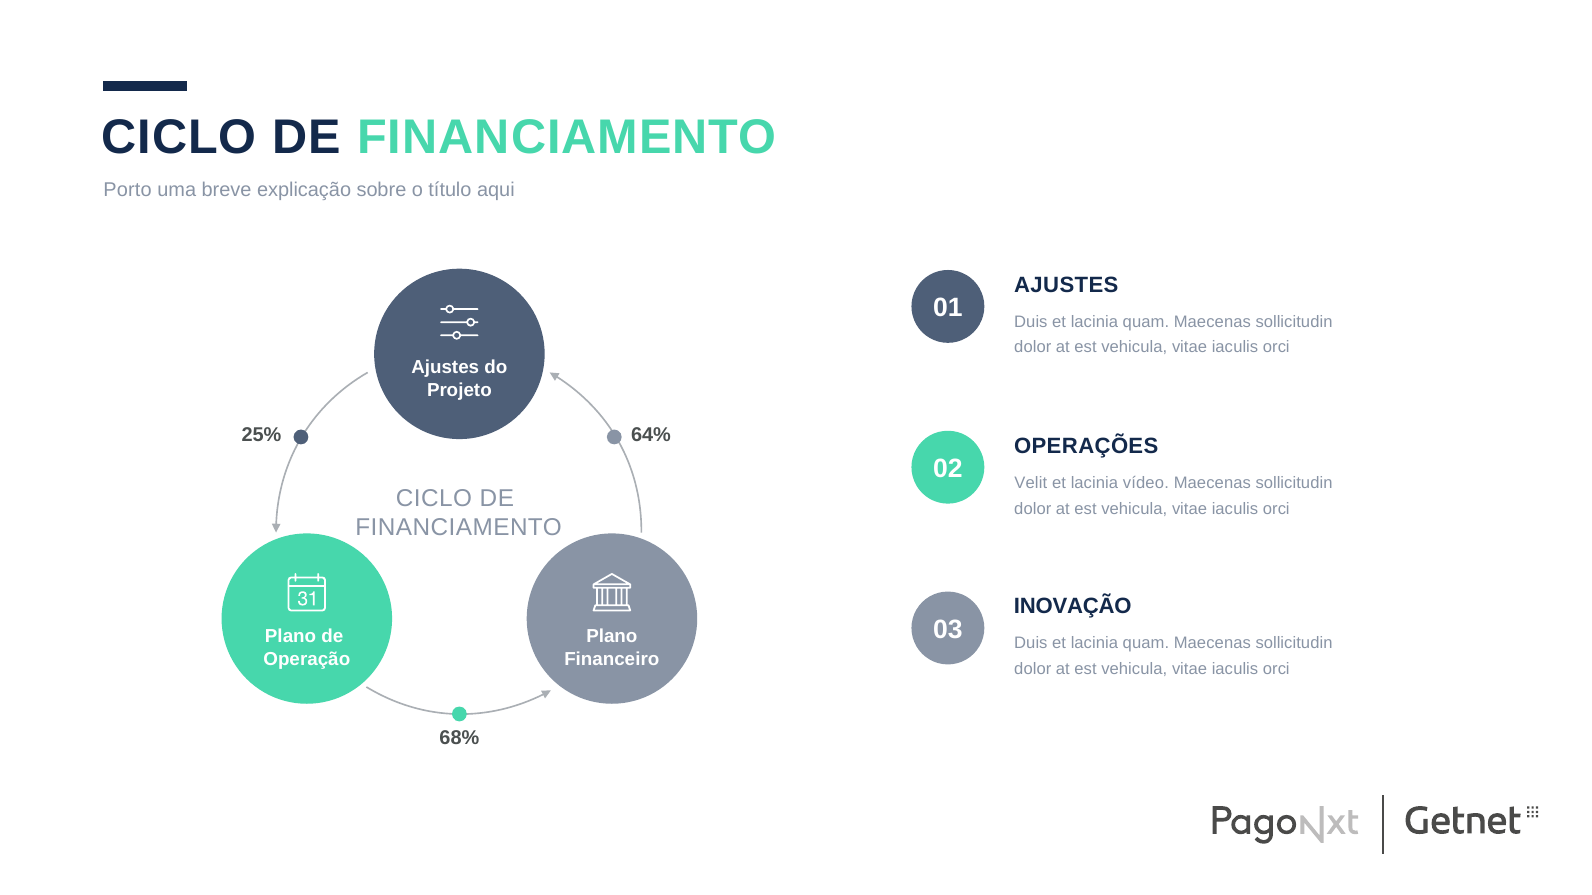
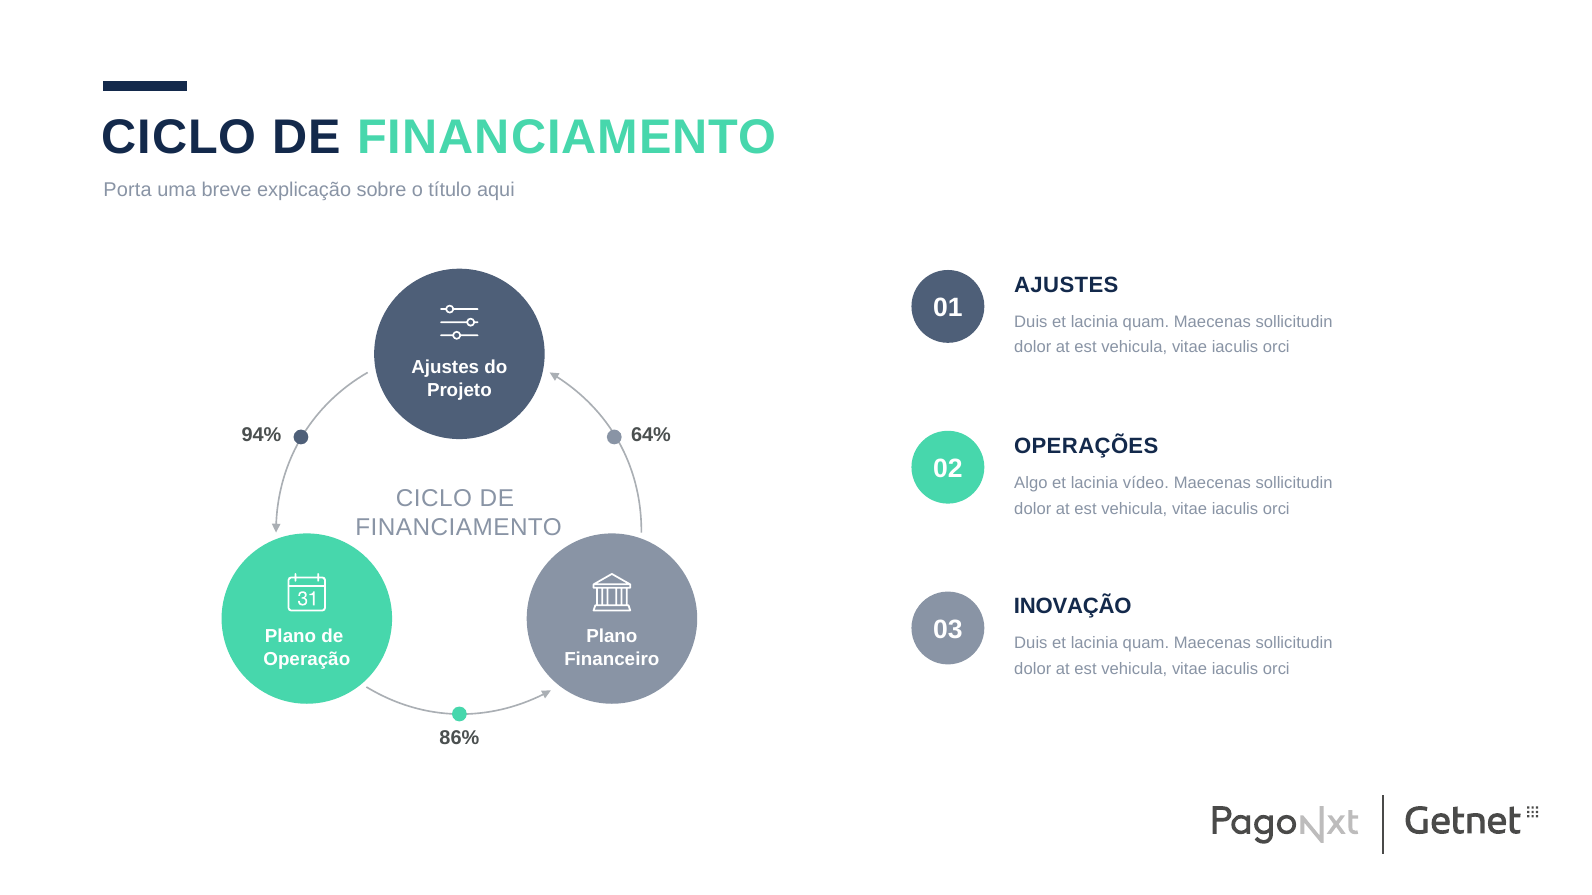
Porto: Porto -> Porta (128, 190)
25%: 25% -> 94% (262, 435)
Velit: Velit -> Algo (1031, 484)
68%: 68% -> 86% (459, 739)
